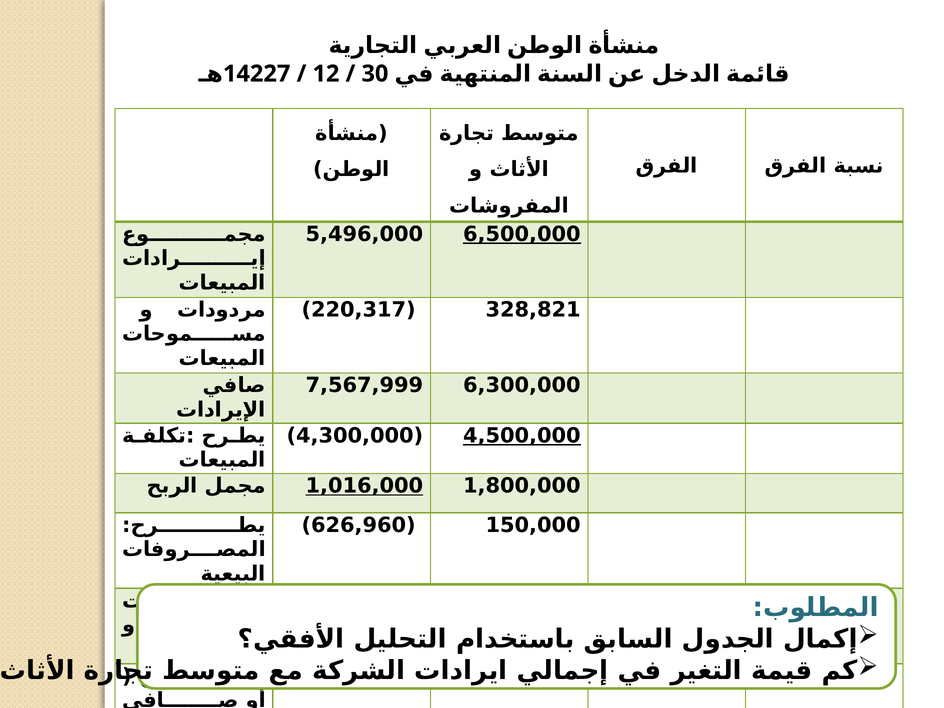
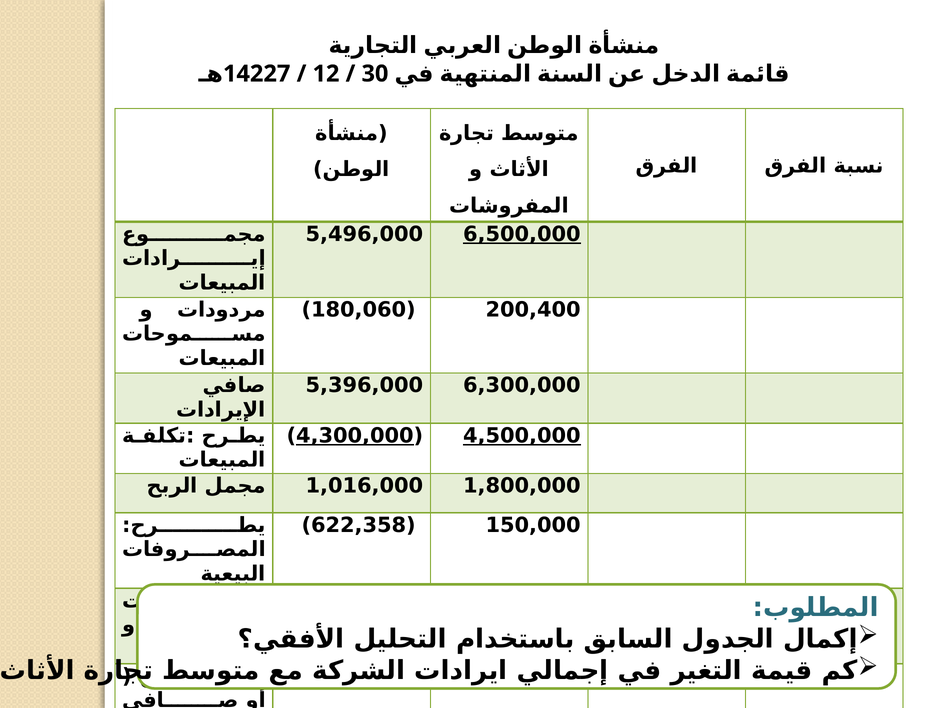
220,317: 220,317 -> 180,060 (359, 310)
328,821: 328,821 -> 200,400 (533, 310)
7,567,999: 7,567,999 -> 5,396,000 (364, 385)
4,300,000 underline: none -> present (355, 436)
1,016,000 underline: present -> none (364, 486)
626,960: 626,960 -> 622,358 (359, 525)
